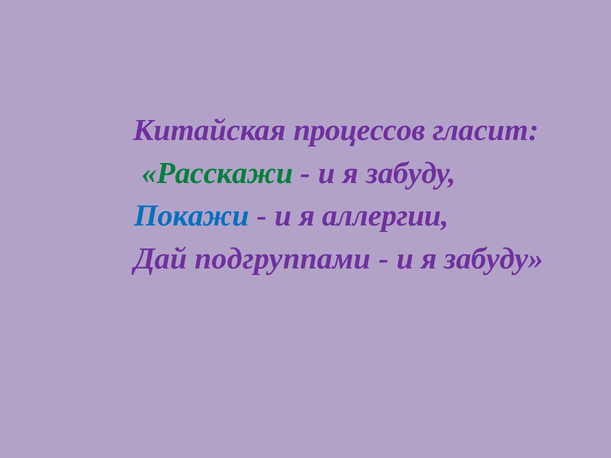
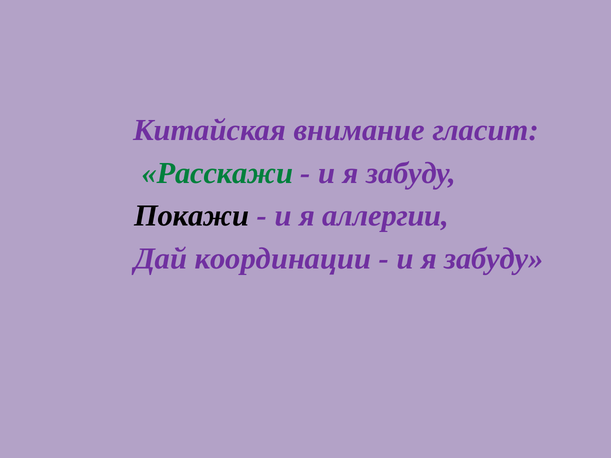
процессов: процессов -> внимание (359, 130)
Покажи colour: blue -> black (192, 216)
подгруппами: подгруппами -> координации (283, 259)
